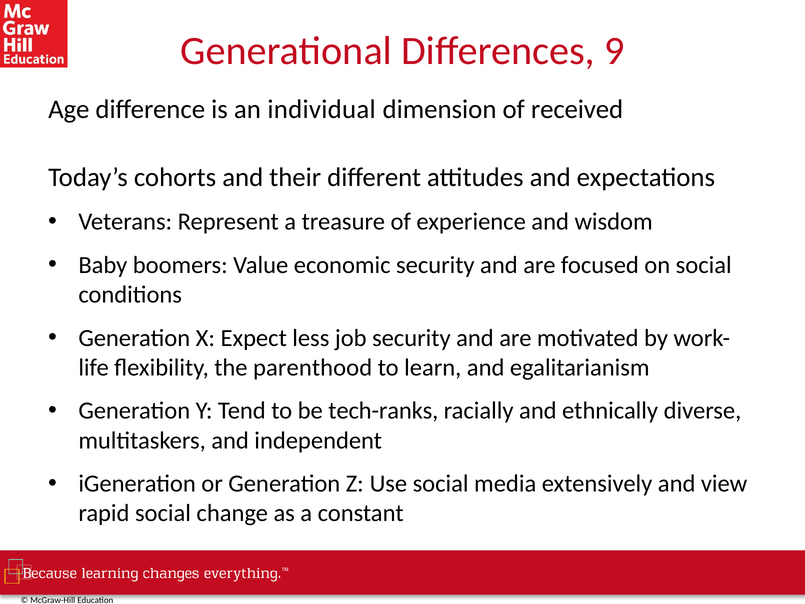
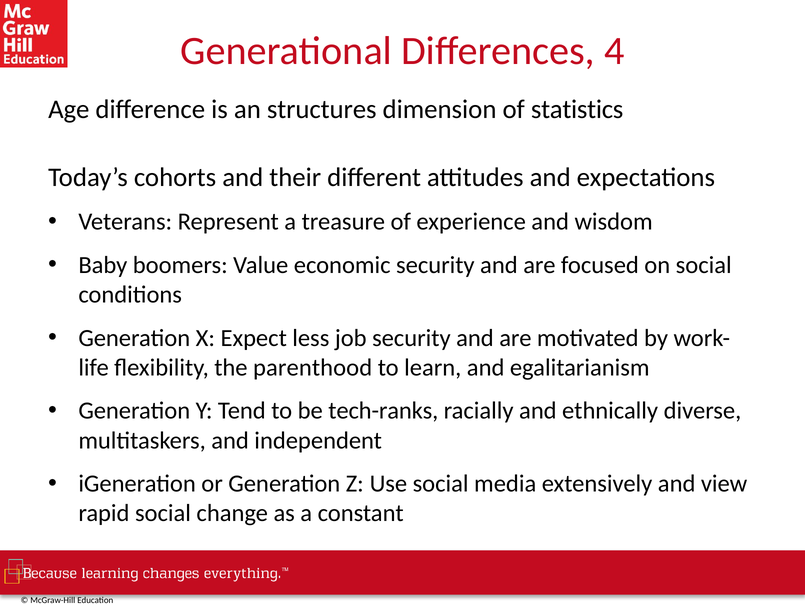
9: 9 -> 4 (614, 51)
individual: individual -> structures (322, 109)
received: received -> statistics (577, 109)
